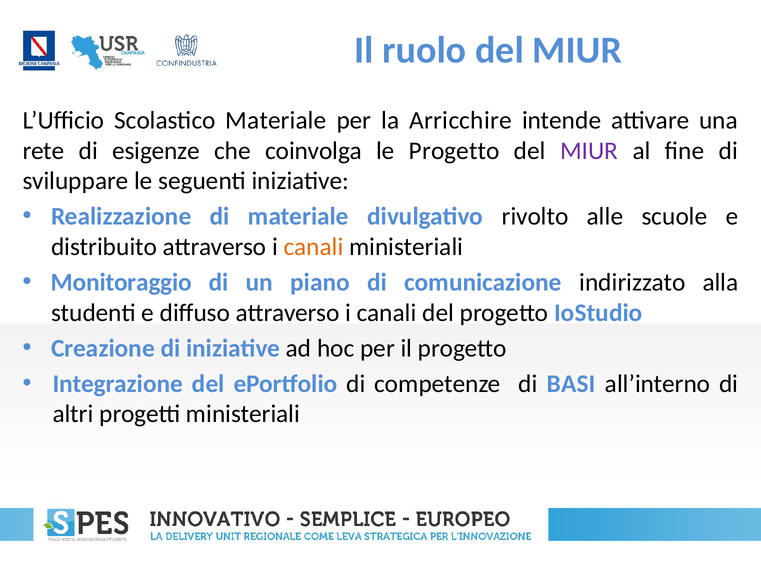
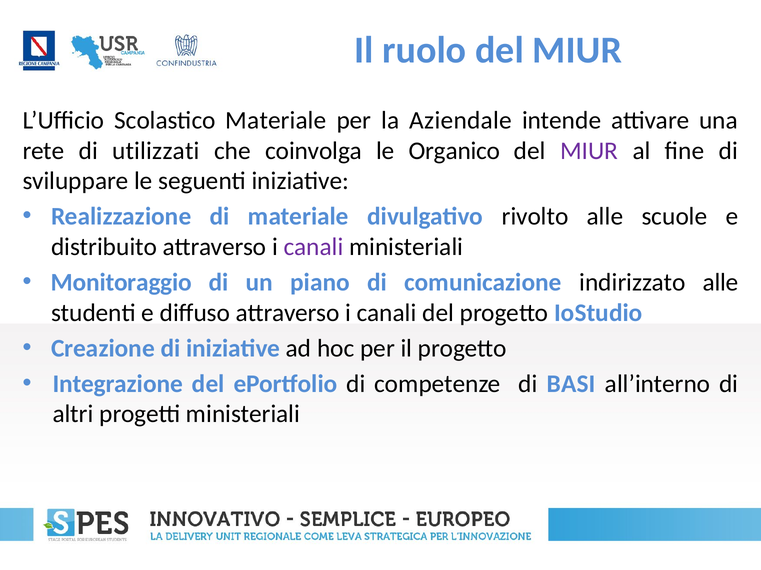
Arricchire: Arricchire -> Aziendale (461, 120)
esigenze: esigenze -> utilizzati (156, 151)
le Progetto: Progetto -> Organico (454, 151)
canali colour: orange -> purple (314, 247)
indirizzato alla: alla -> alle (721, 283)
